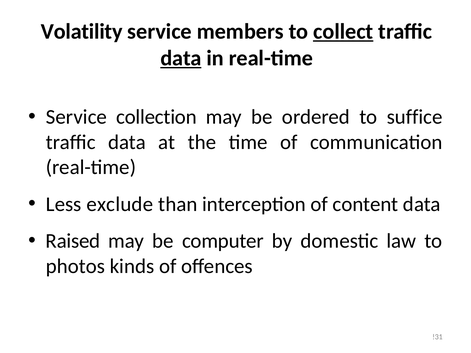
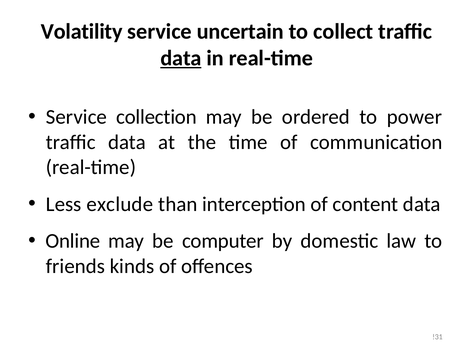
members: members -> uncertain (240, 31)
collect underline: present -> none (343, 31)
suffice: suffice -> power (414, 117)
Raised: Raised -> Online (73, 241)
photos: photos -> friends (75, 266)
